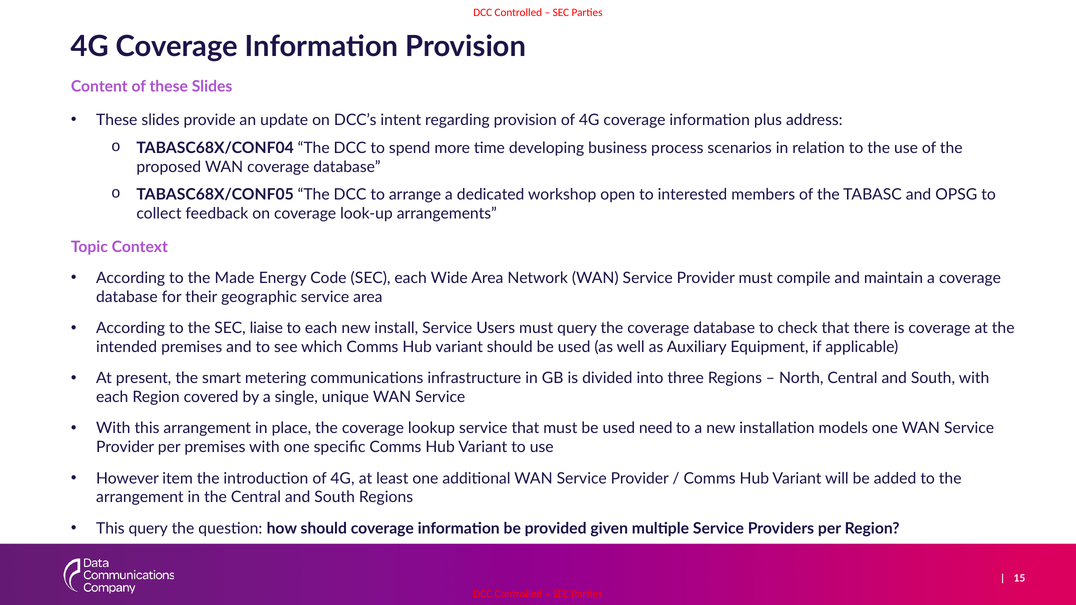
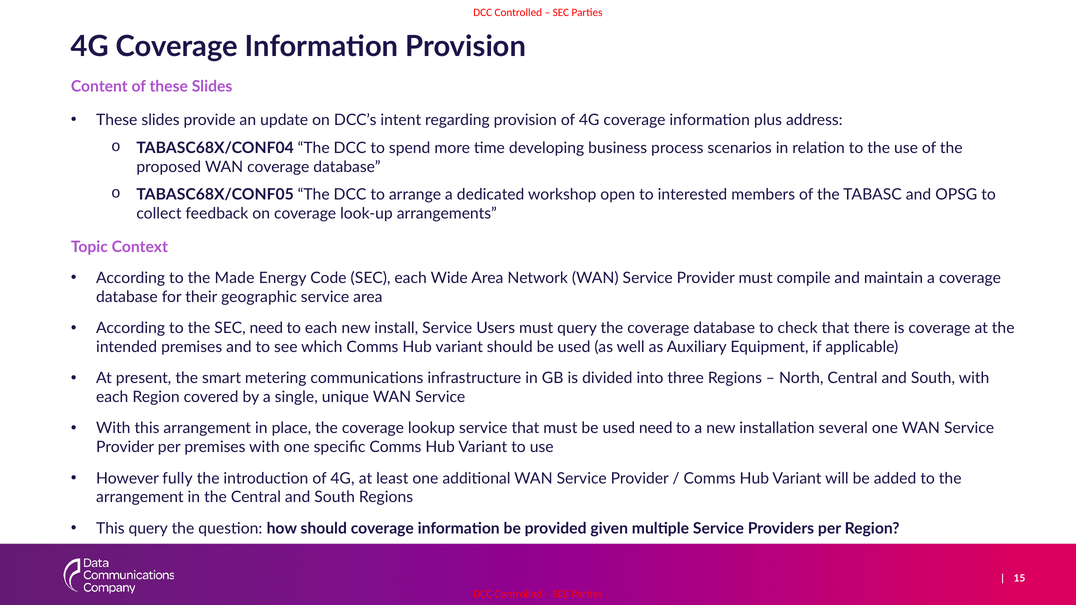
SEC liaise: liaise -> need (266, 328)
models: models -> several (843, 428)
item: item -> fully (177, 479)
